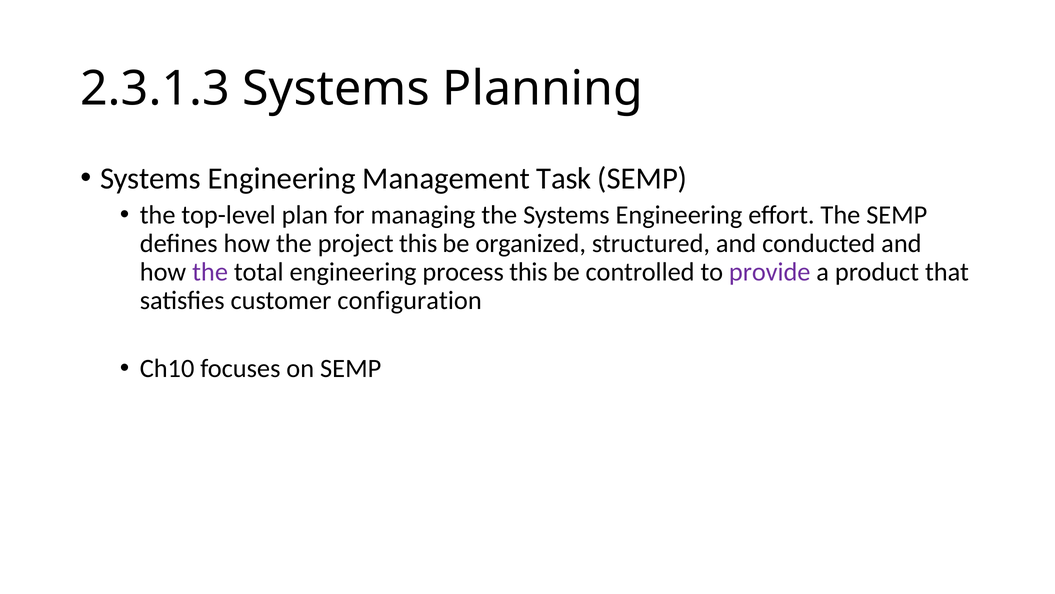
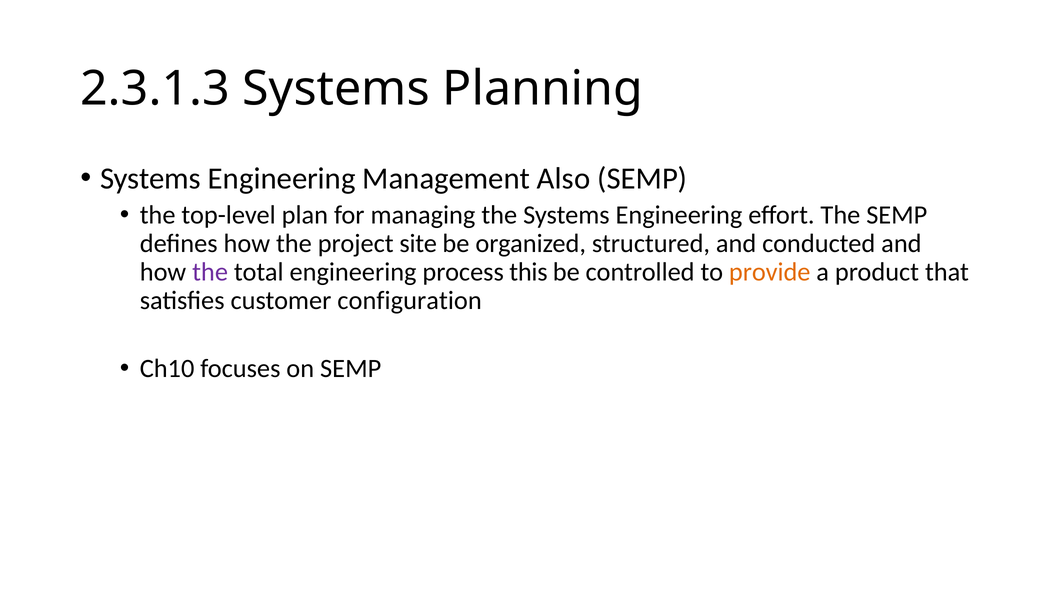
Task: Task -> Also (564, 178)
project this: this -> site (418, 243)
provide colour: purple -> orange (770, 272)
